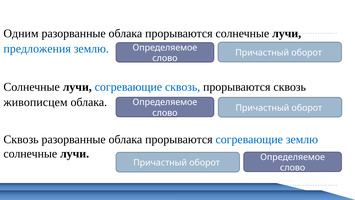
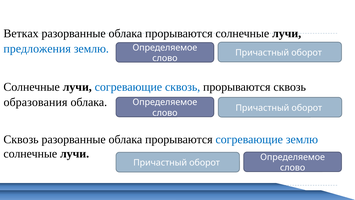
Одним: Одним -> Ветках (21, 33)
живописцем: живописцем -> образования (35, 102)
